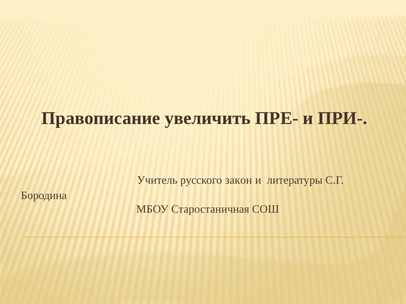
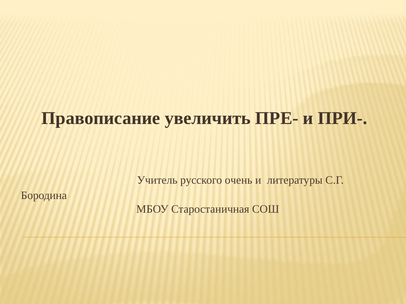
закон: закон -> очень (239, 180)
